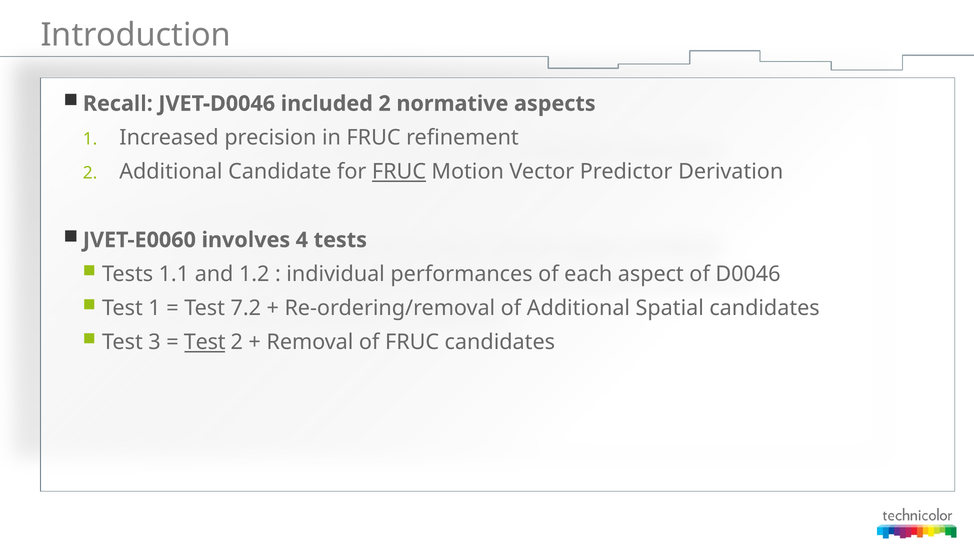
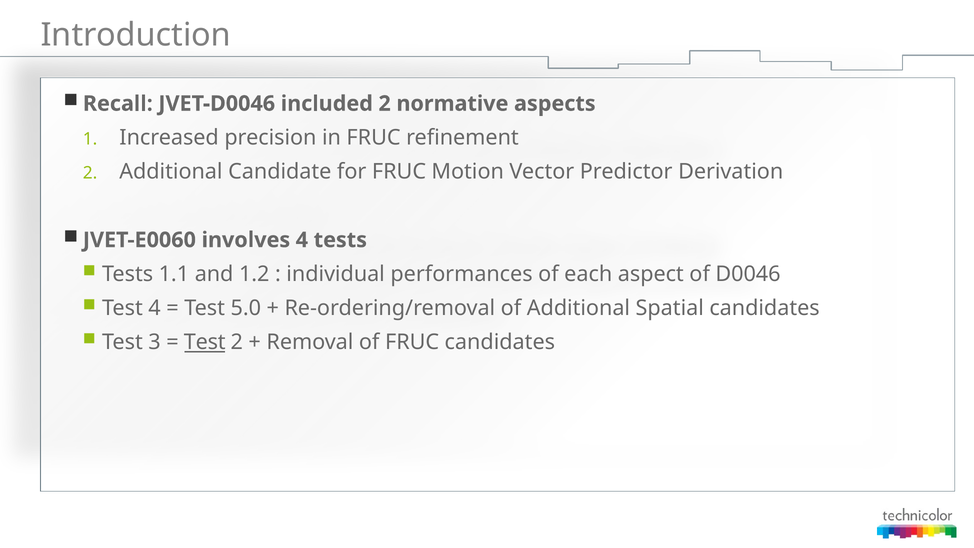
FRUC underline: present -> none (399, 172)
Test 1: 1 -> 4 (155, 308)
7.2: 7.2 -> 5.0 (246, 308)
